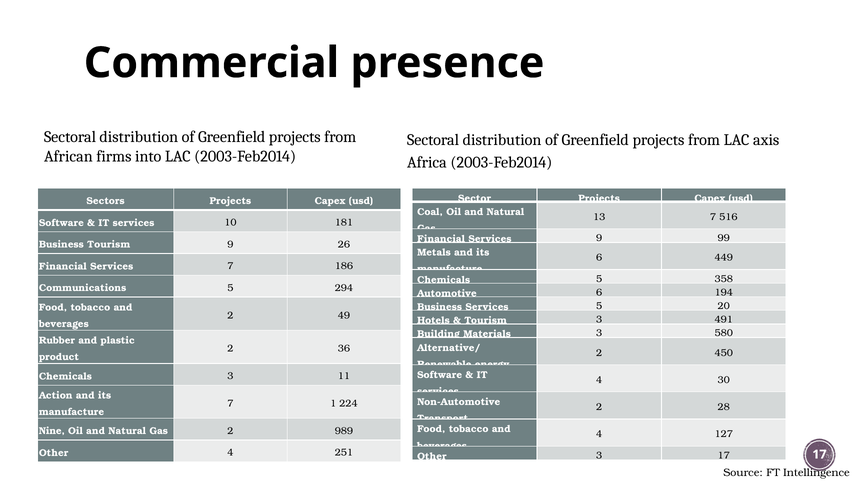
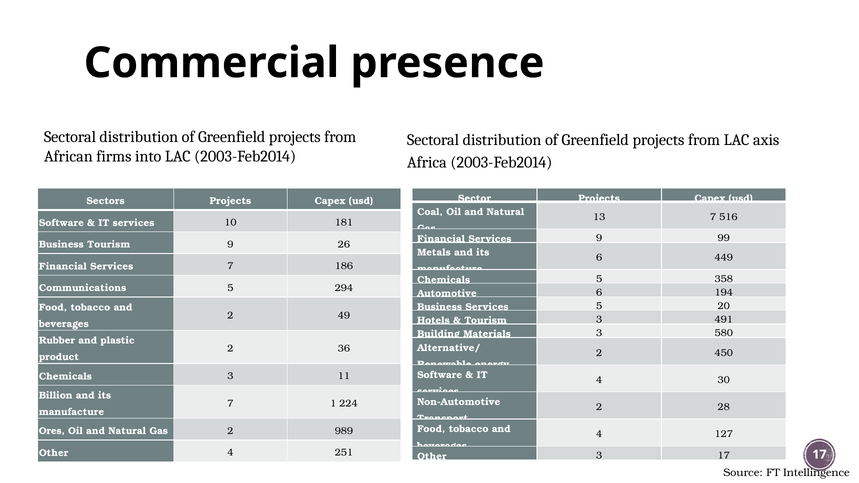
Action: Action -> Billion (56, 396)
Nine: Nine -> Ores (52, 431)
